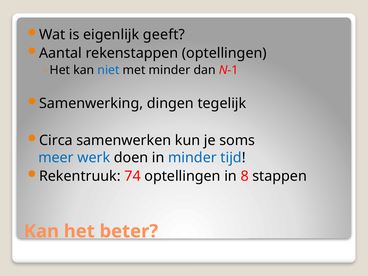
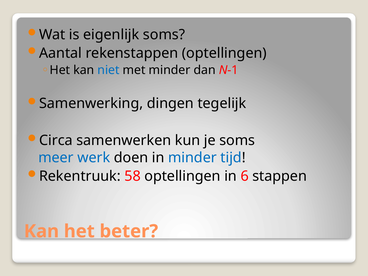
eigenlijk geeft: geeft -> soms (164, 35)
74: 74 -> 58 (133, 176)
8: 8 -> 6 (245, 176)
